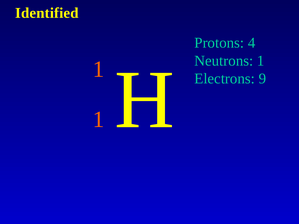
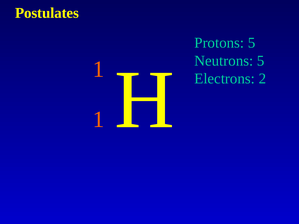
Identified: Identified -> Postulates (47, 13)
Protons 4: 4 -> 5 (252, 43)
Neutrons 1: 1 -> 5 (261, 61)
9: 9 -> 2 (262, 79)
